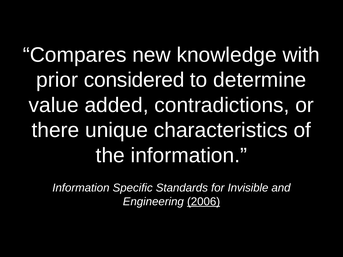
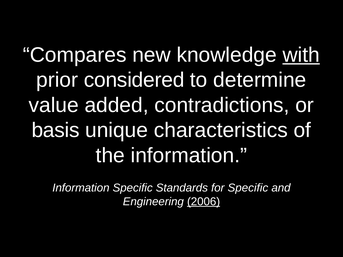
with underline: none -> present (301, 55)
there: there -> basis (56, 130)
for Invisible: Invisible -> Specific (248, 188)
